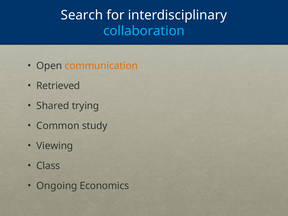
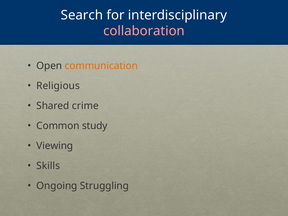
collaboration colour: light blue -> pink (144, 31)
Retrieved: Retrieved -> Religious (58, 86)
trying: trying -> crime (85, 106)
Class: Class -> Skills (48, 166)
Economics: Economics -> Struggling (104, 186)
